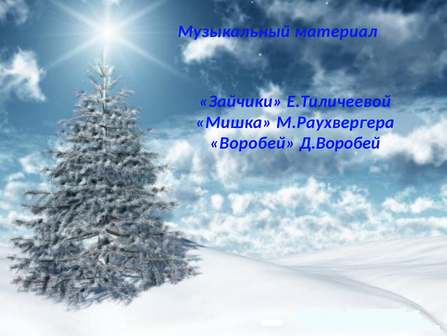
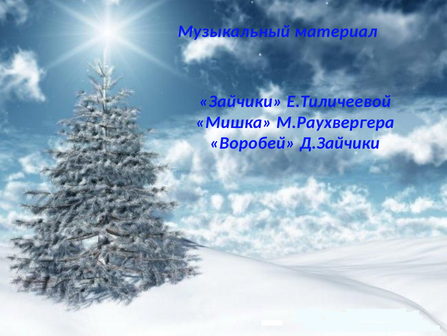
Д.Воробей: Д.Воробей -> Д.Зайчики (340, 143)
